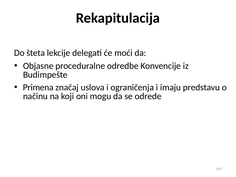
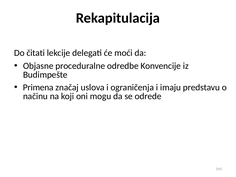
šteta: šteta -> čitati (36, 53)
